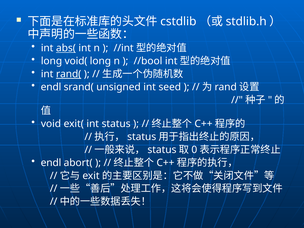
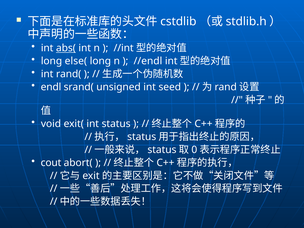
void(: void( -> else( (76, 61)
//bool: //bool -> //endl (148, 61)
rand( underline: present -> none (69, 74)
endl: endl -> cout (51, 163)
